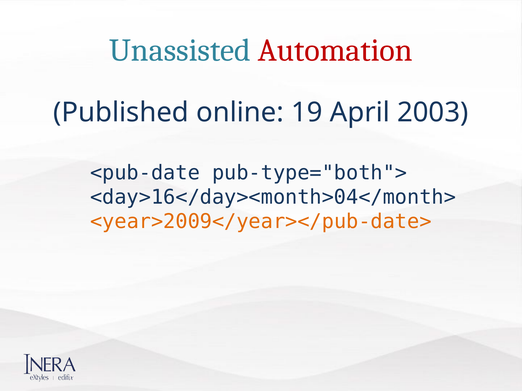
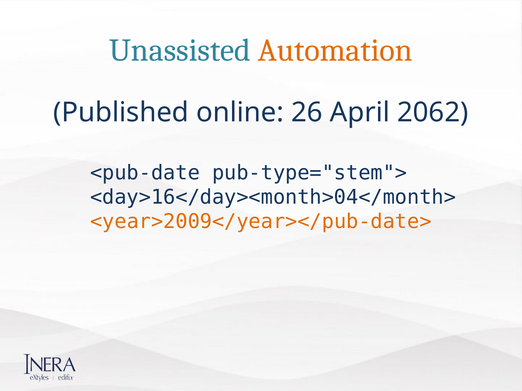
Automation colour: red -> orange (335, 51)
19: 19 -> 26 (307, 112)
2003: 2003 -> 2062 (433, 112)
pub-type="both">: pub-type="both"> -> pub-type="stem"> (310, 173)
